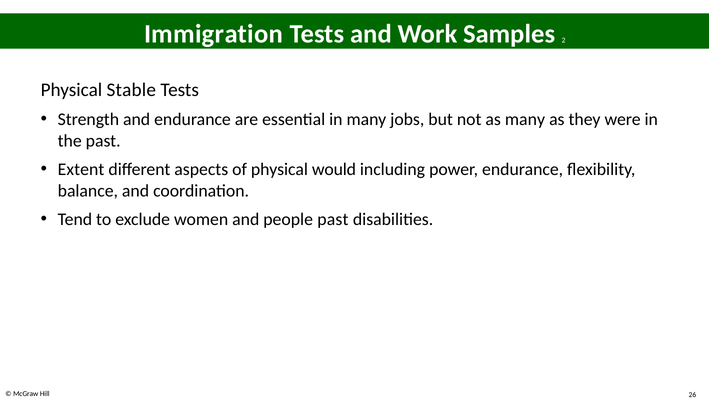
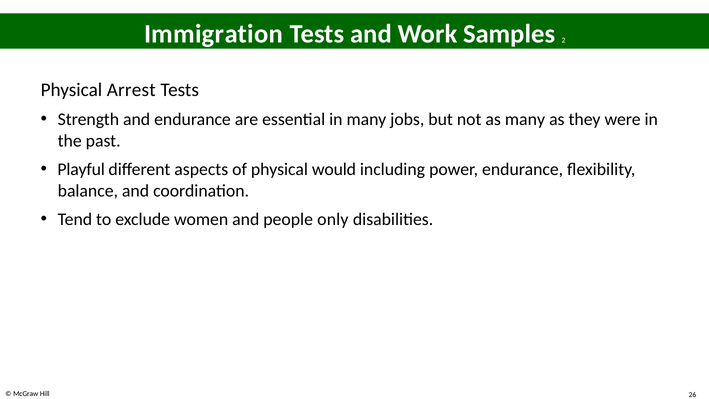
Stable: Stable -> Arrest (131, 90)
Extent: Extent -> Playful (81, 169)
people past: past -> only (333, 219)
